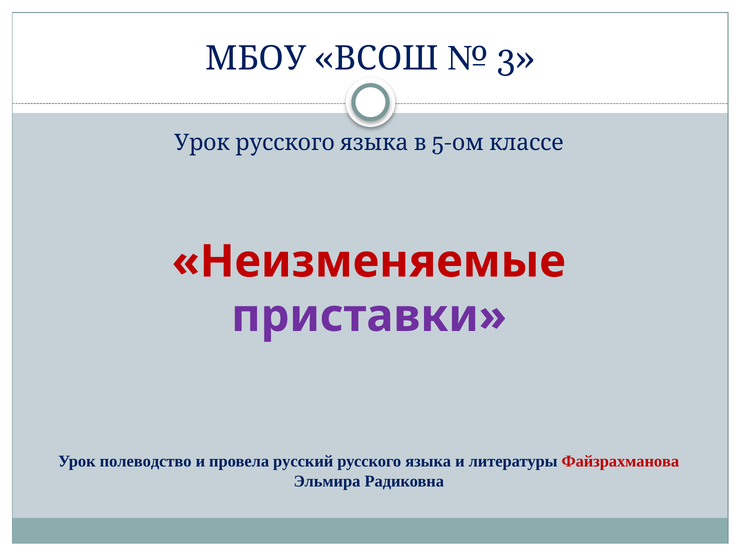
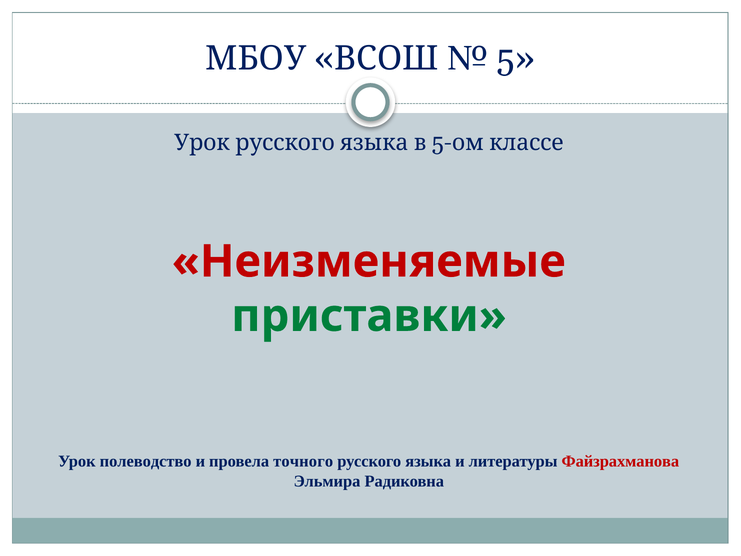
3: 3 -> 5 (516, 58)
приставки colour: purple -> green (369, 316)
русский: русский -> точного (303, 461)
